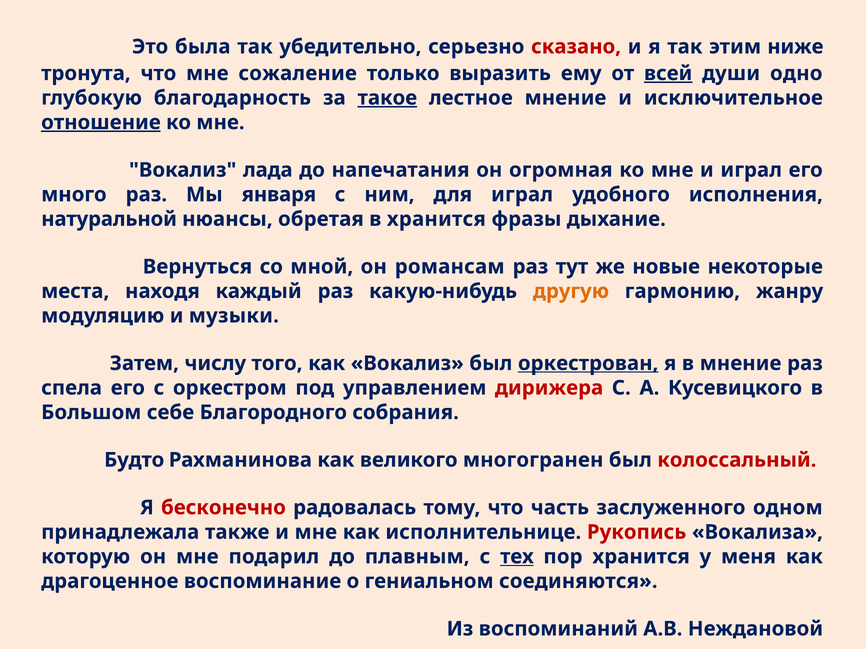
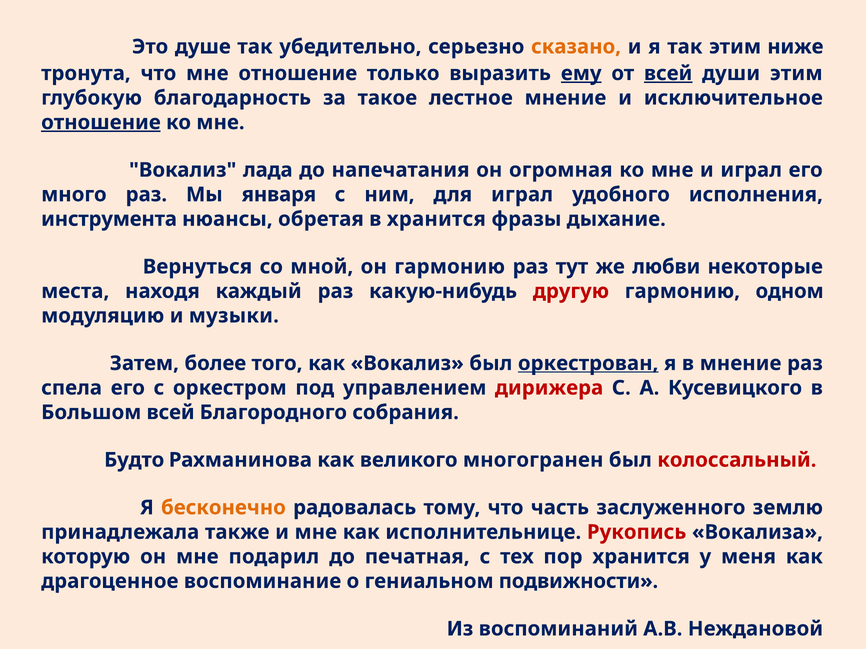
была: была -> душе (203, 47)
сказано colour: red -> orange (576, 47)
мне сожаление: сожаление -> отношение (298, 73)
ему underline: none -> present (581, 73)
души одно: одно -> этим (796, 73)
такое underline: present -> none (387, 98)
натуральной: натуральной -> инструмента (109, 219)
он романсам: романсам -> гармонию (450, 267)
новые: новые -> любви (666, 267)
другую colour: orange -> red (571, 291)
жанру: жанру -> одном (790, 291)
числу: числу -> более (215, 364)
Большом себе: себе -> всей (171, 413)
бесконечно colour: red -> orange (223, 508)
одном: одном -> землю (788, 508)
плавным: плавным -> печатная (417, 557)
тех underline: present -> none (517, 557)
соединяются: соединяются -> подвижности (578, 582)
